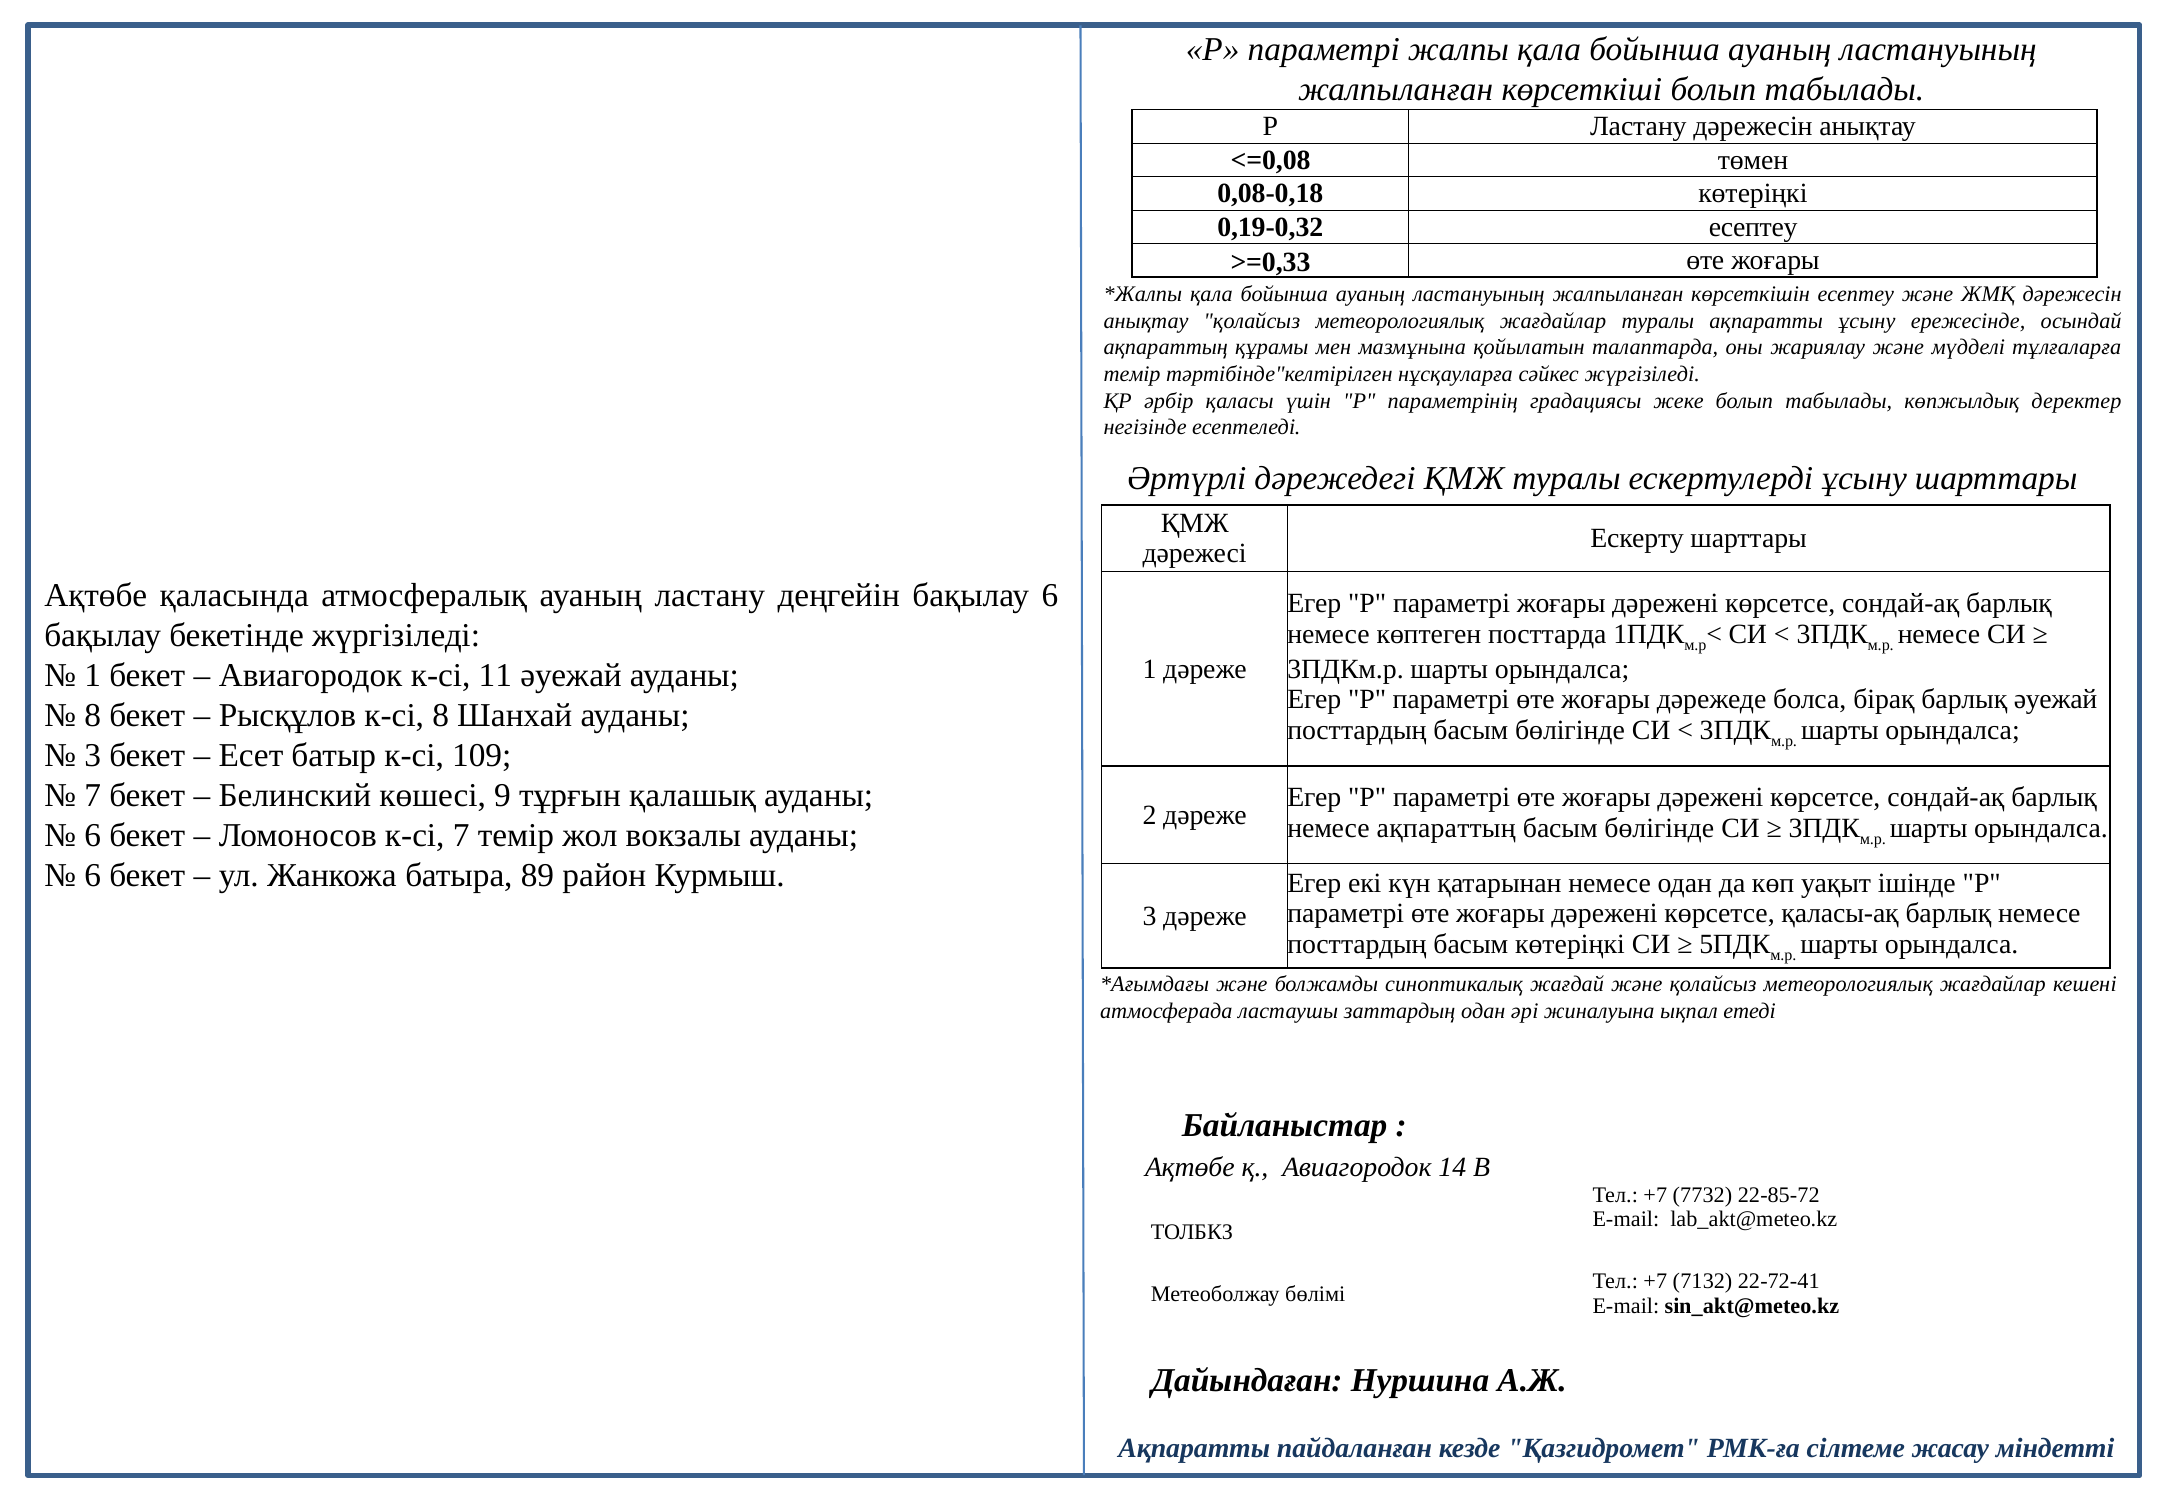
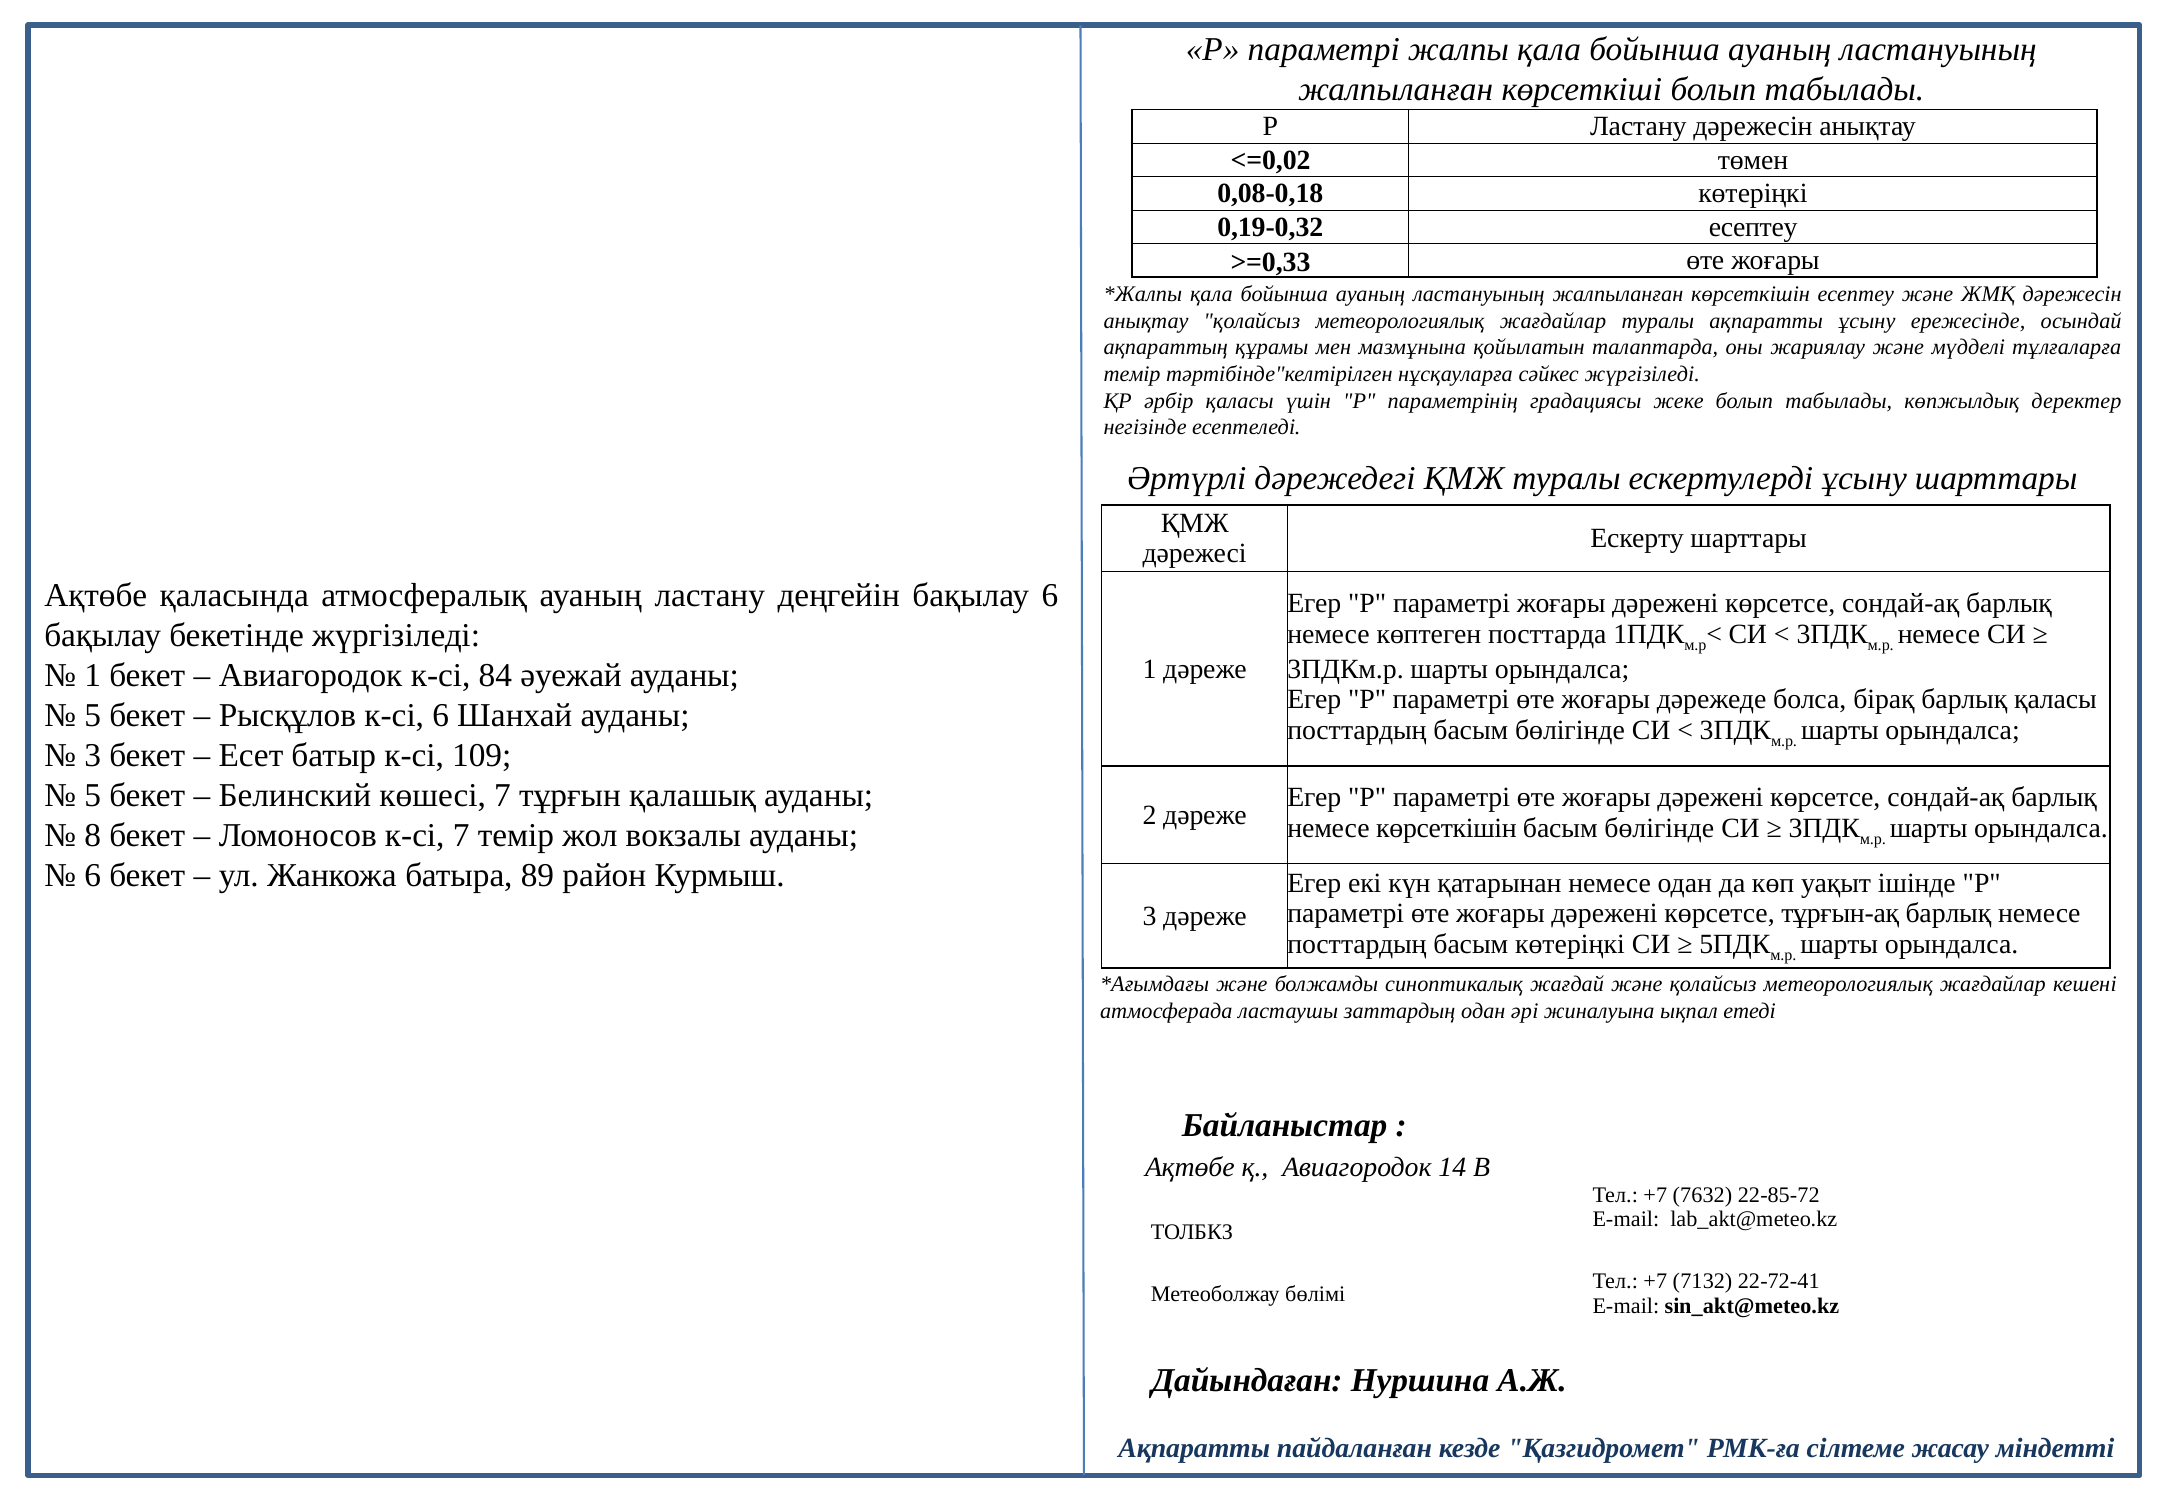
<=0,08: <=0,08 -> <=0,02 (1271, 160)
11: 11 -> 84 (495, 676)
барлық әуежай: әуежай -> қаласы (2055, 700)
8: 8 -> 5 (93, 716)
к-сі 8: 8 -> 6 (441, 716)
7: 7 -> 5 (93, 796)
көшесі 9: 9 -> 7 (503, 796)
немесе ақпараттың: ақпараттың -> көрсеткішін (1446, 828)
6: 6 -> 8 (93, 836)
қаласы-ақ: қаласы-ақ -> тұрғын-ақ (1840, 914)
7732: 7732 -> 7632 (1703, 1195)
